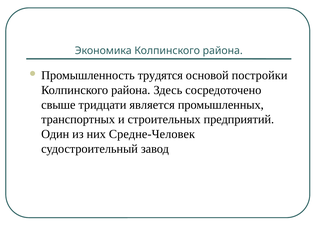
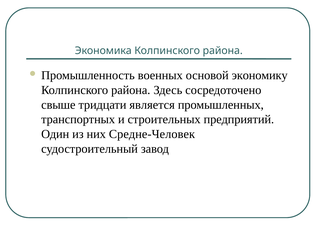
трудятся: трудятся -> военных (160, 75)
постройки: постройки -> экономику (260, 75)
